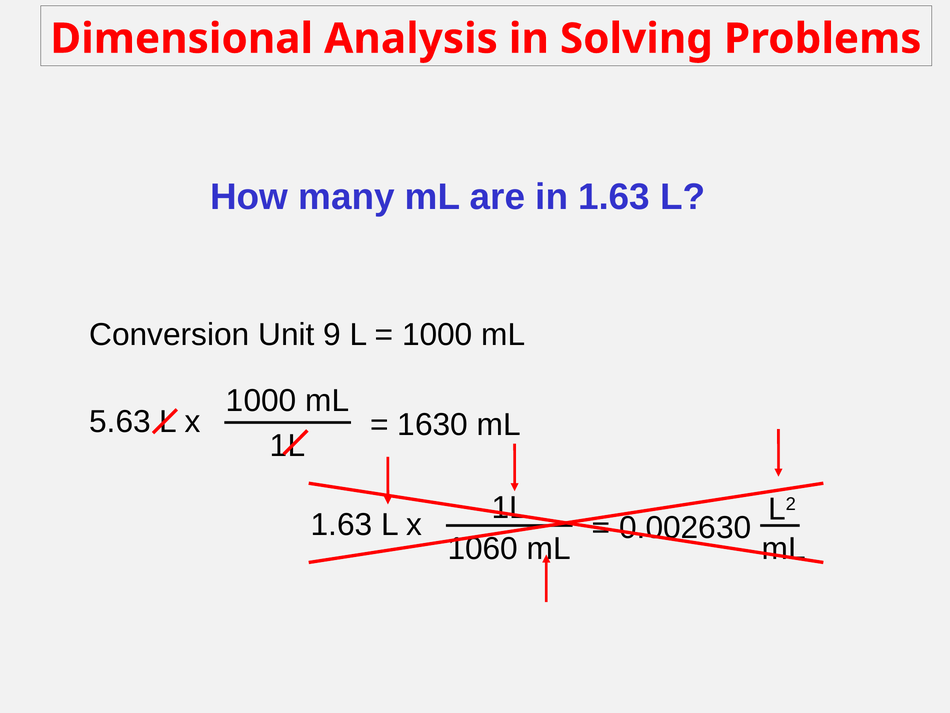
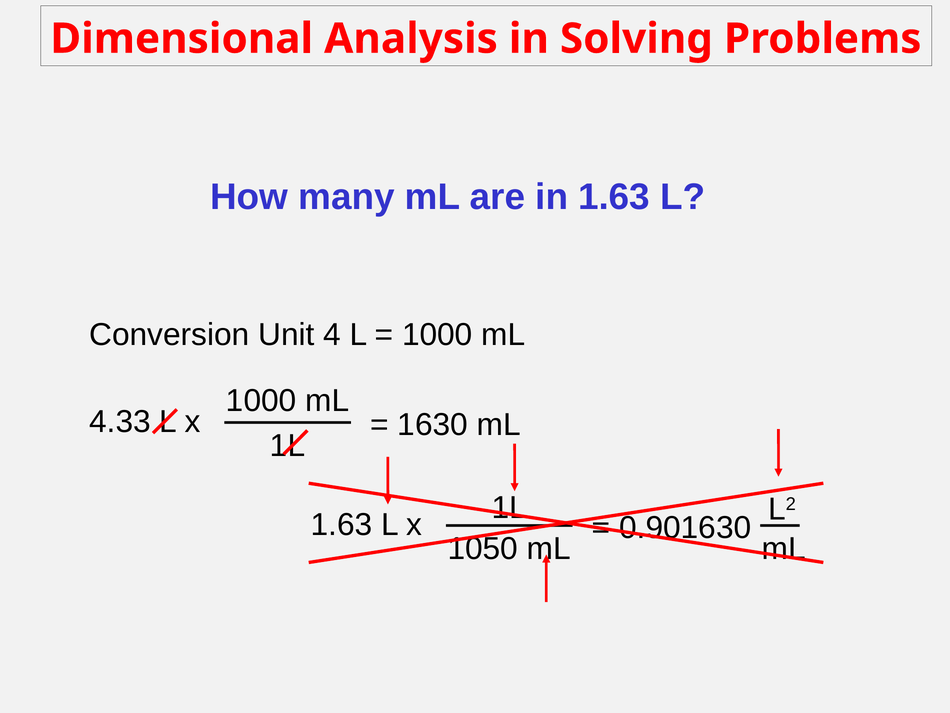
9: 9 -> 4 (332, 335)
5.63: 5.63 -> 4.33 (120, 422)
0.002630: 0.002630 -> 0.901630 (685, 527)
1060: 1060 -> 1050 (483, 548)
